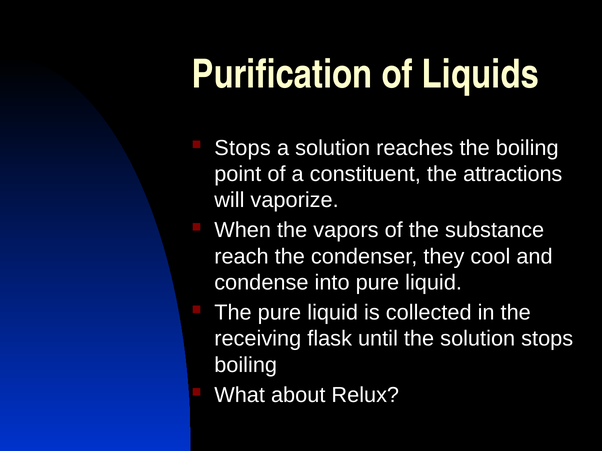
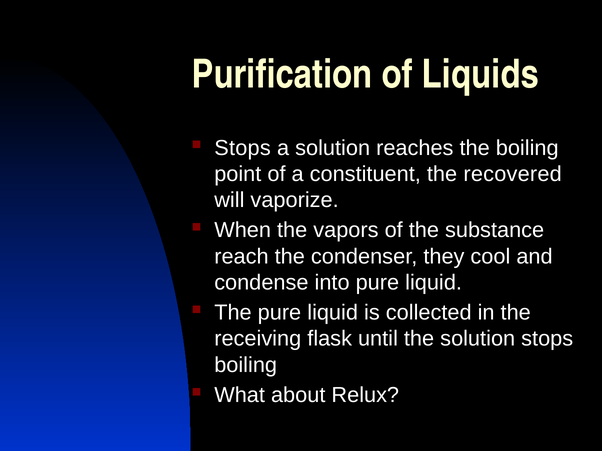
attractions: attractions -> recovered (513, 174)
